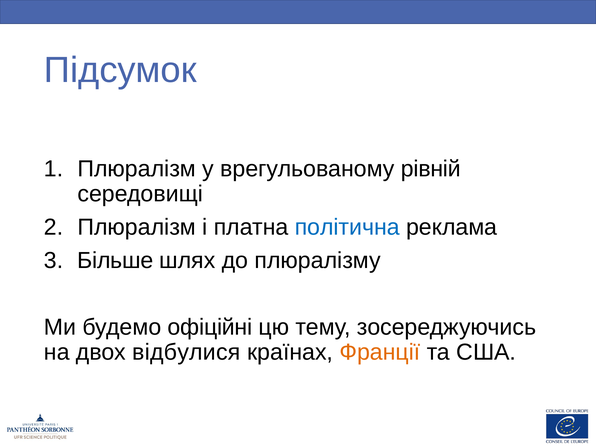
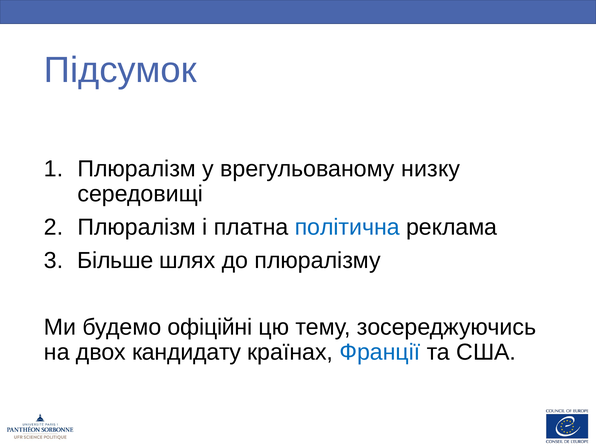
рівній: рівній -> низку (431, 169)
відбулися: відбулися -> кандидату (187, 352)
Франції colour: orange -> blue (380, 352)
